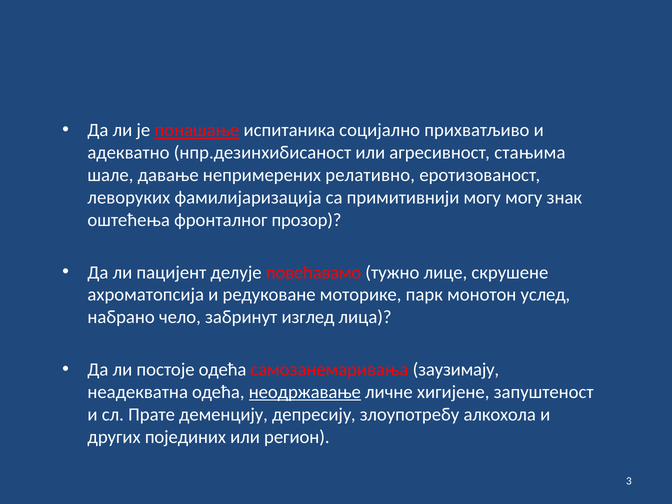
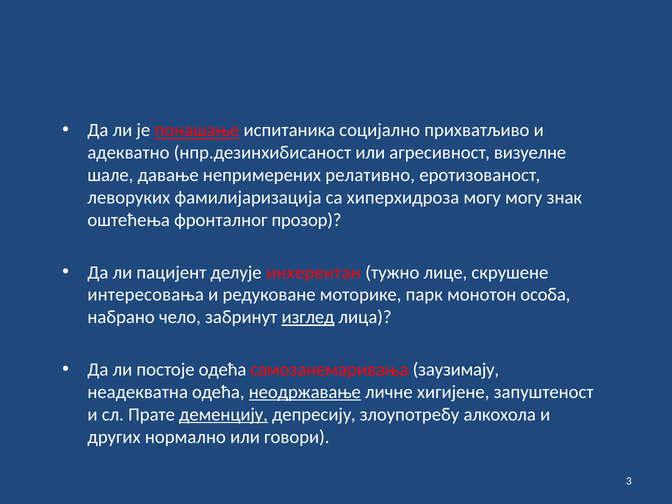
стањима: стањима -> визуелне (530, 153)
примитивнији: примитивнији -> хиперхидроза (403, 198)
повећавамо: повећавамо -> инхерентан (313, 272)
ахроматопсија: ахроматопсија -> интересовања (146, 295)
услед: услед -> особа (545, 295)
изглед underline: none -> present (308, 317)
деменцију underline: none -> present (223, 414)
појединих: појединих -> нормално (185, 437)
регион: регион -> говори (297, 437)
